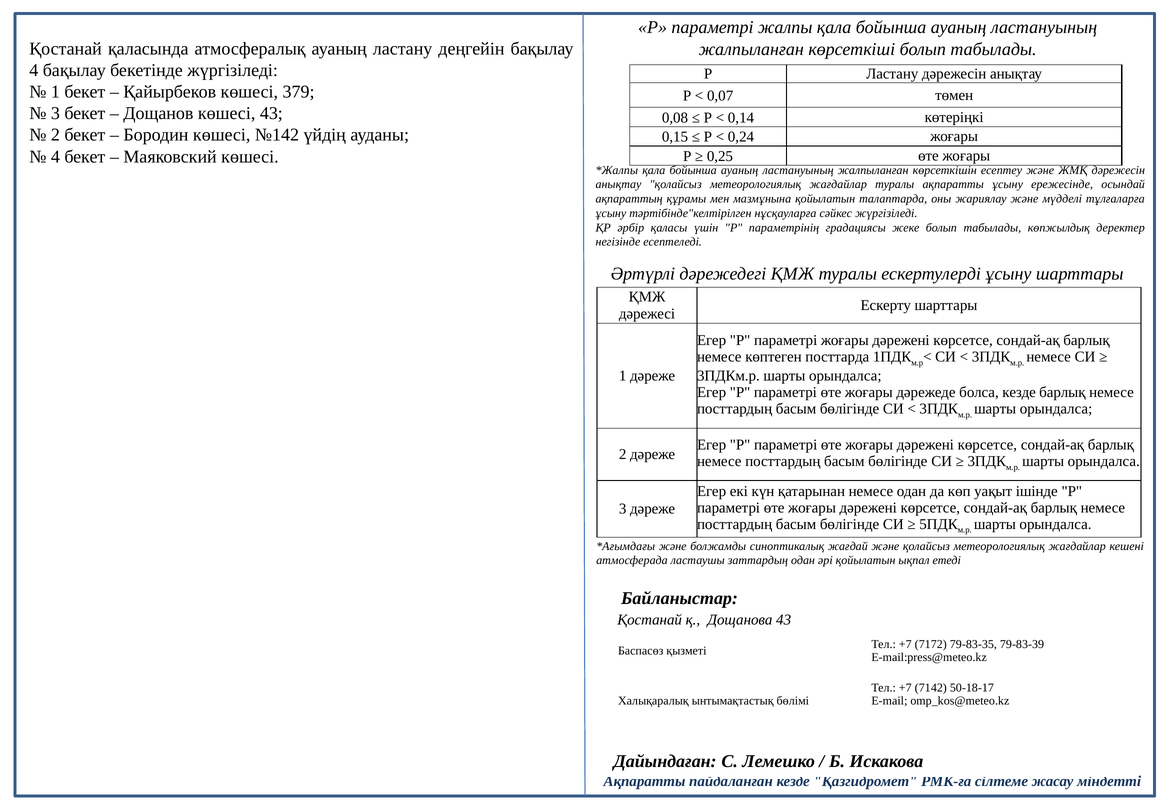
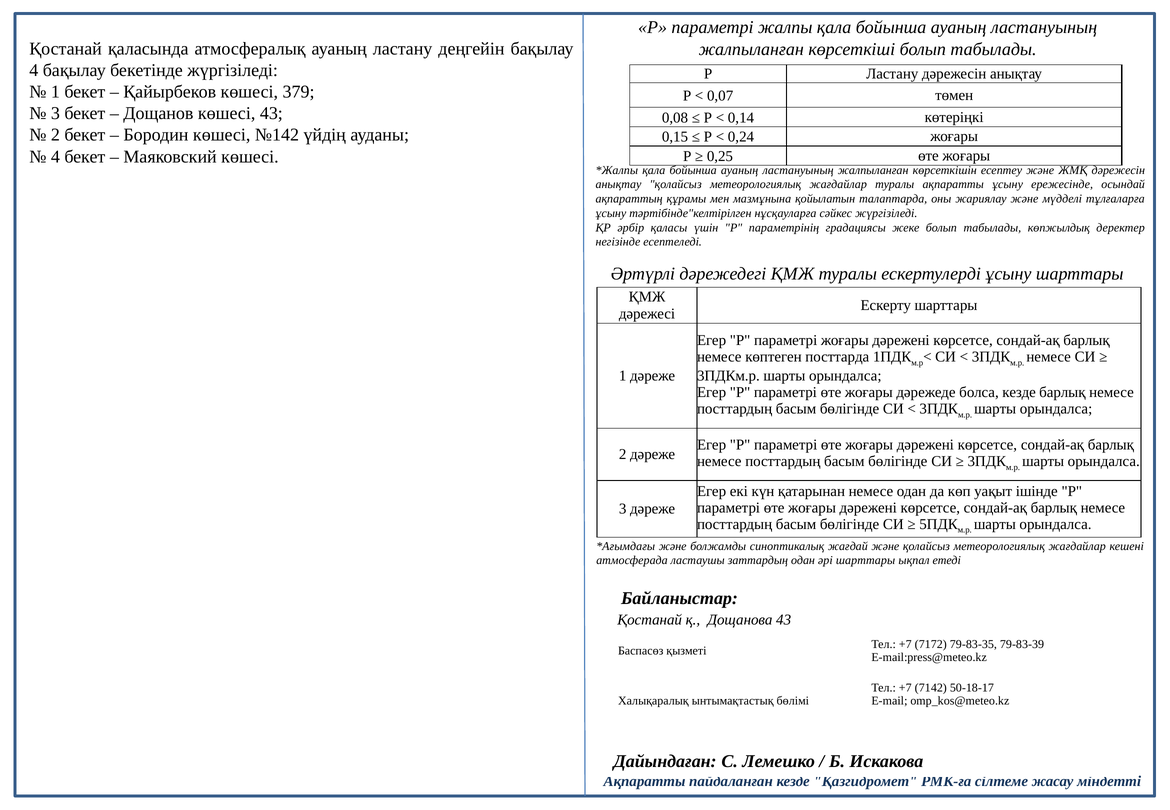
әрі қойылатын: қойылатын -> шарттары (866, 561)
